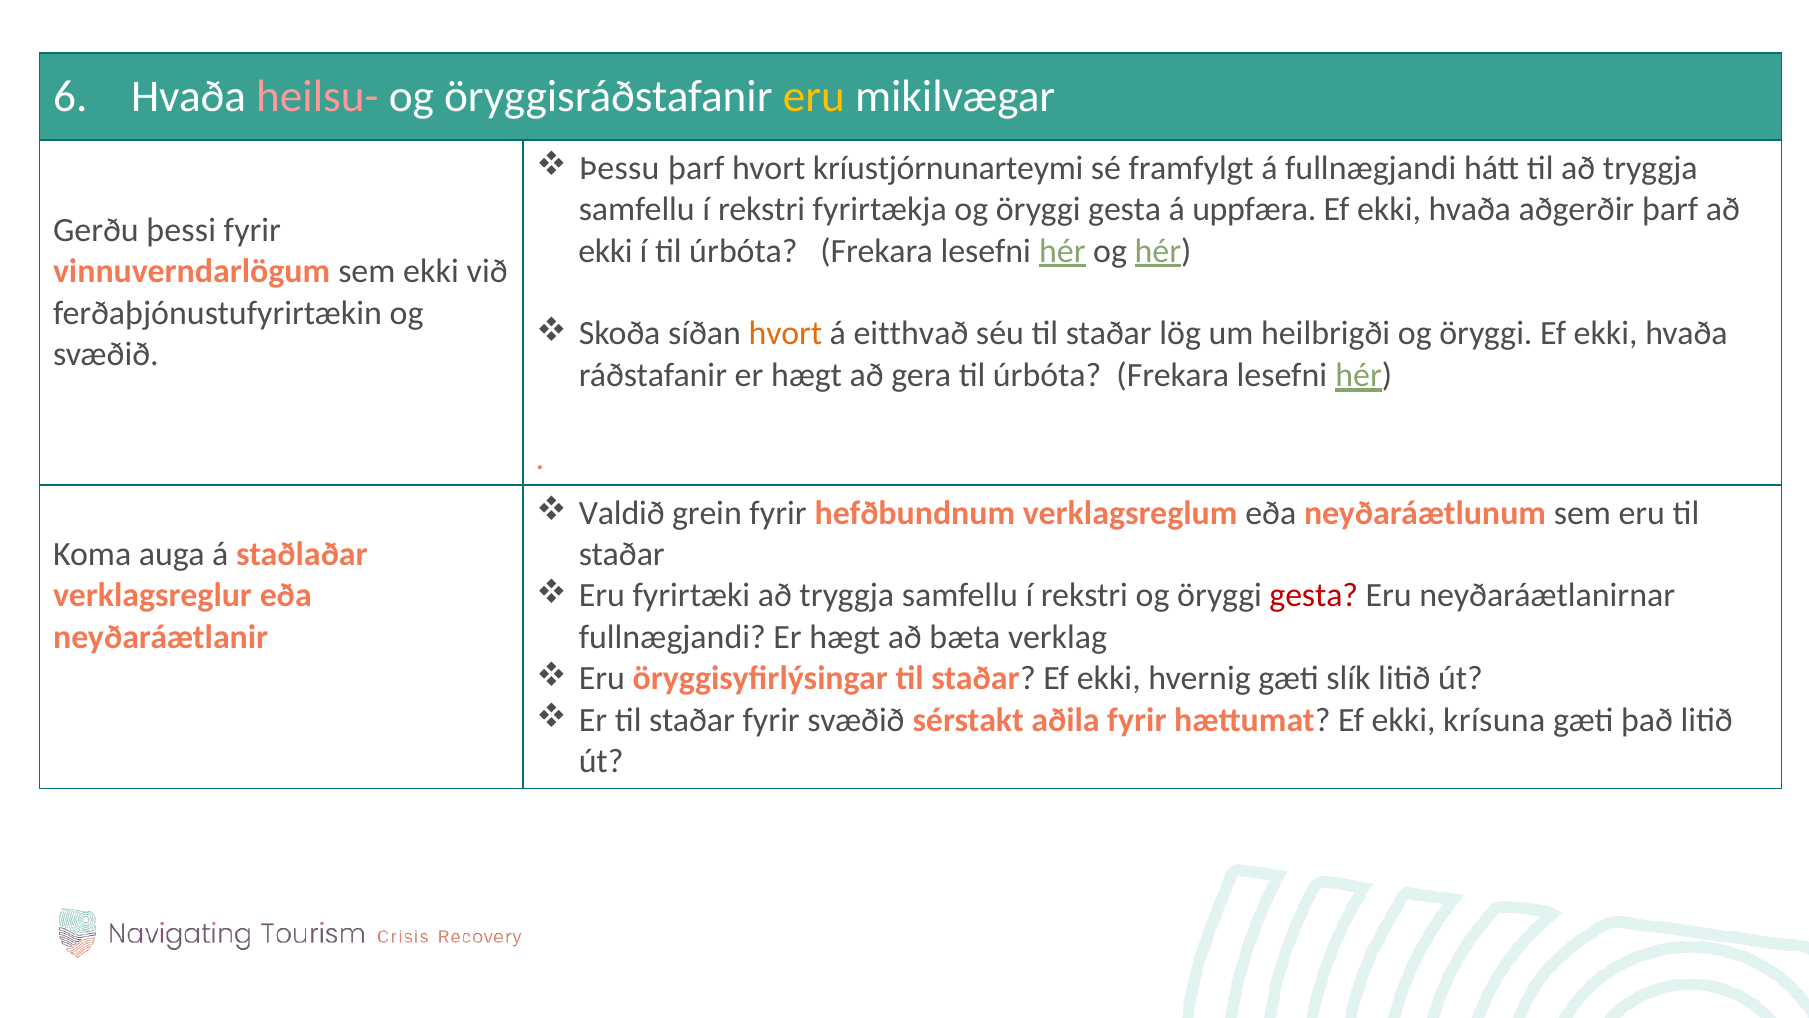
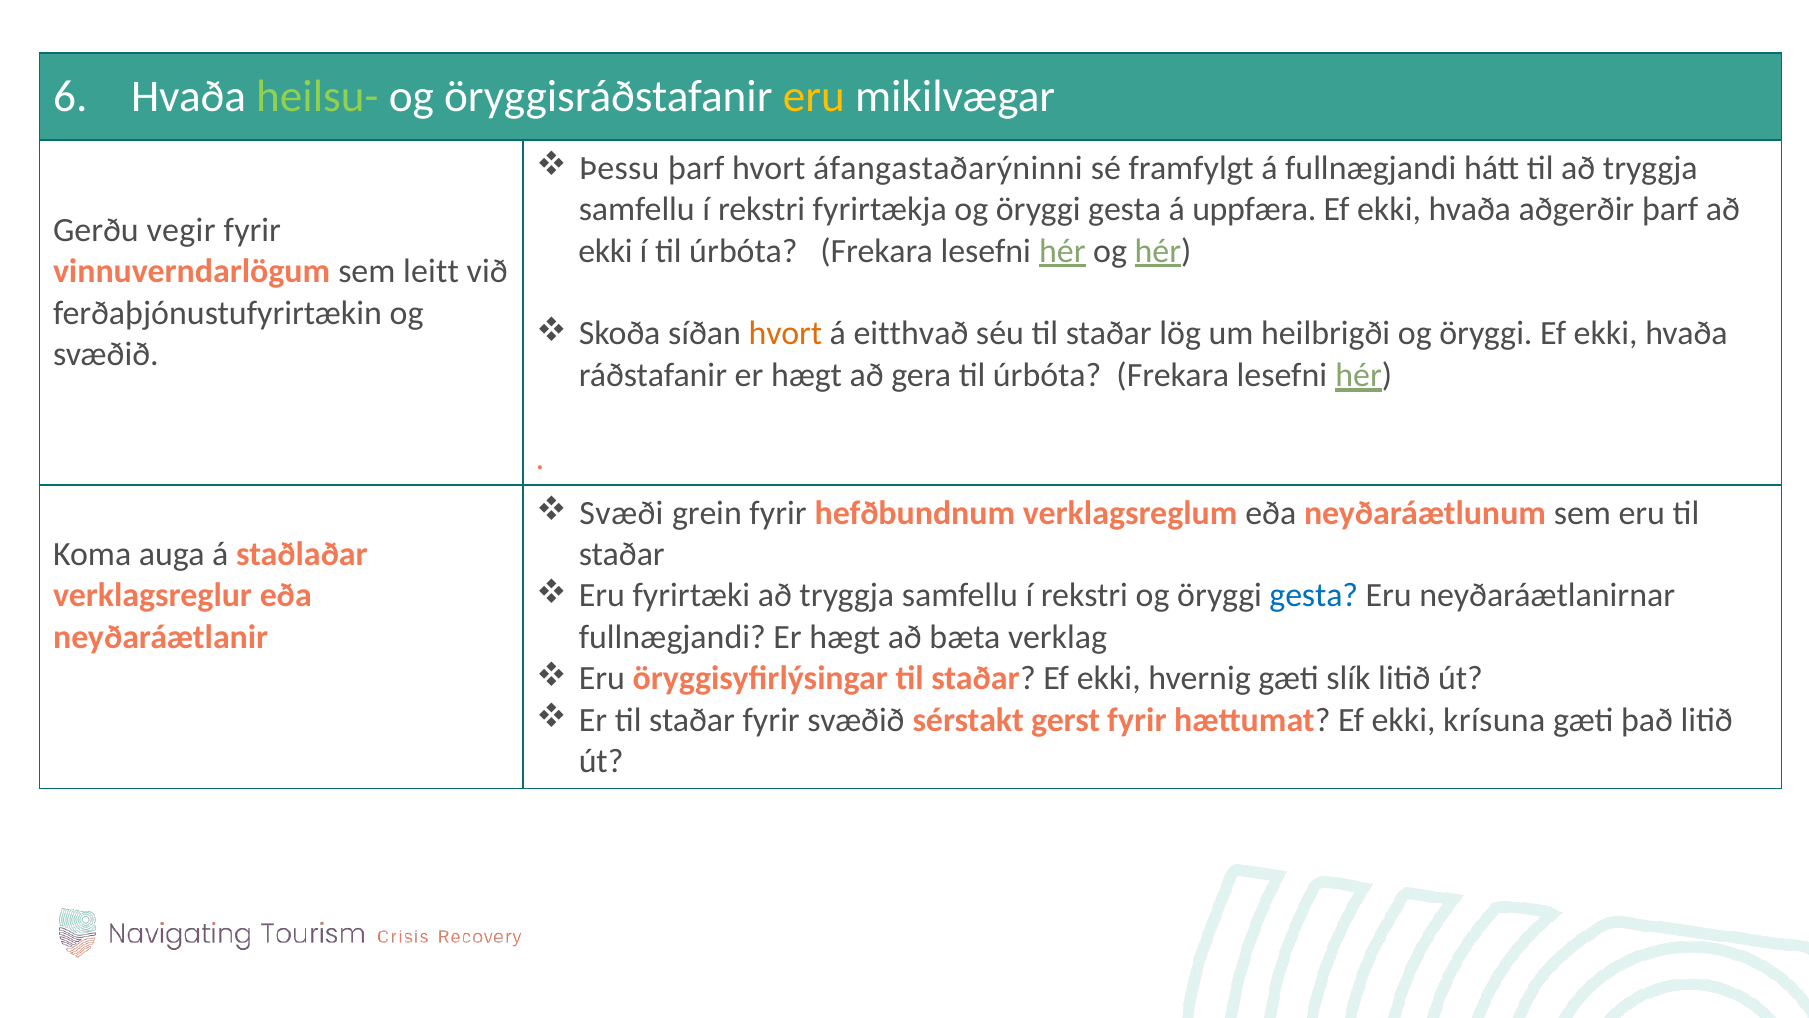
heilsu- colour: pink -> light green (317, 97)
kríustjórnunarteymi: kríustjórnunarteymi -> áfangastaðarýninni (948, 168)
þessi: þessi -> vegir (181, 230)
sem ekki: ekki -> leitt (431, 271)
Valdið: Valdið -> Svæði (621, 513)
gesta colour: red -> blue (1314, 595)
aðila: aðila -> gerst (1066, 720)
